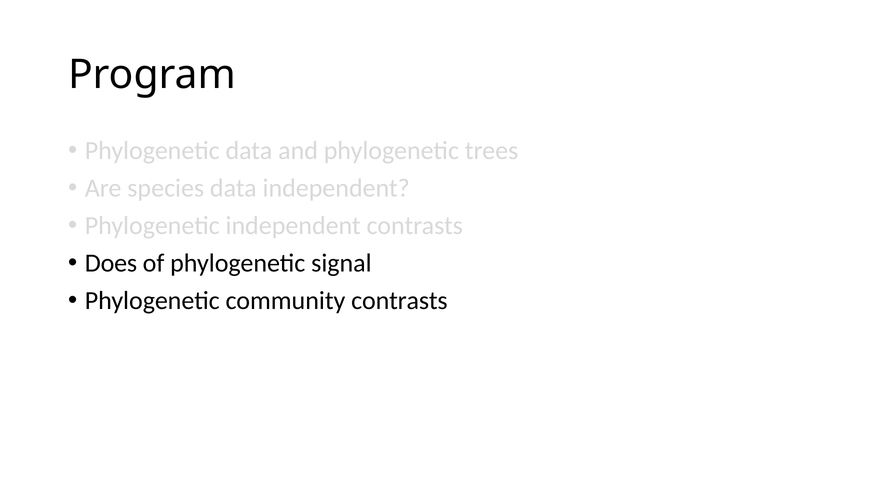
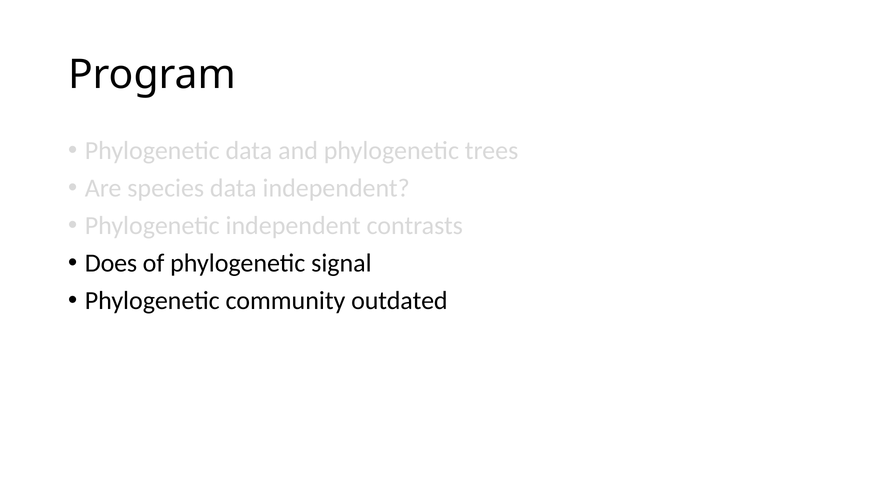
community contrasts: contrasts -> outdated (399, 301)
